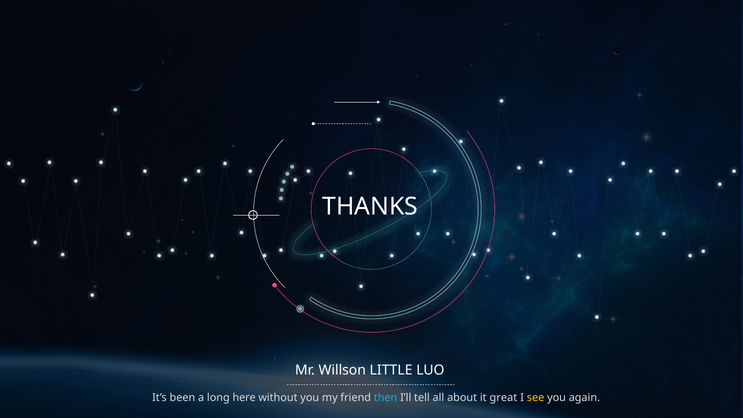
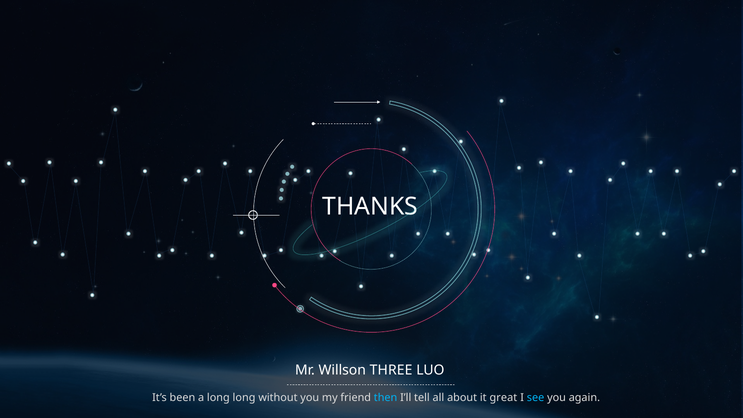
LITTLE: LITTLE -> THREE (391, 370)
long here: here -> long (244, 398)
see colour: yellow -> light blue (536, 398)
